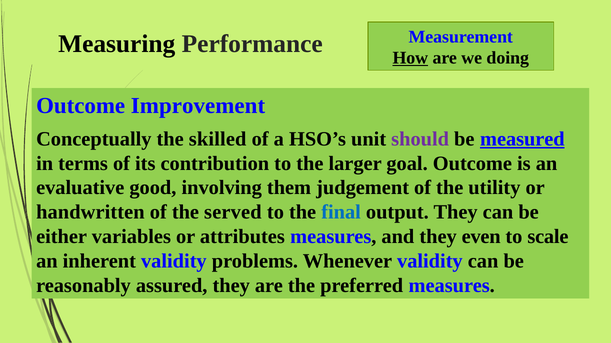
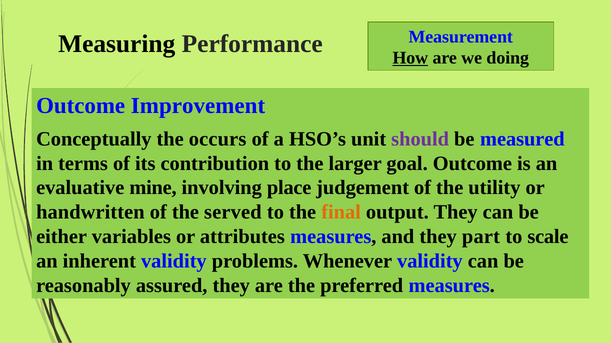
skilled: skilled -> occurs (218, 139)
measured underline: present -> none (522, 139)
good: good -> mine (153, 188)
them: them -> place (289, 188)
final colour: blue -> orange (341, 213)
even: even -> part (481, 237)
